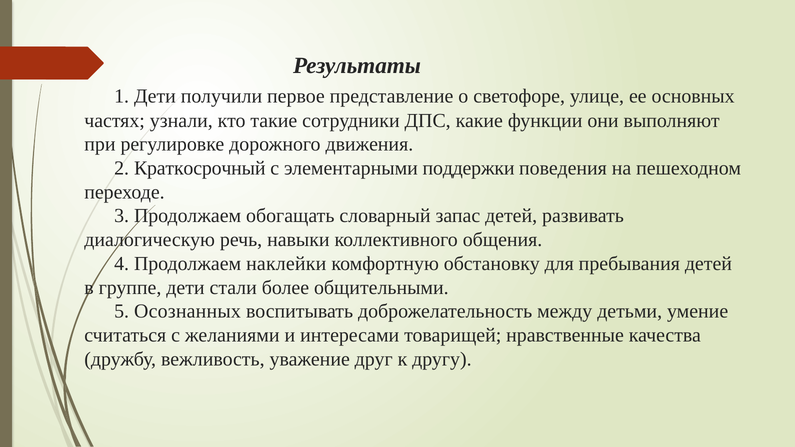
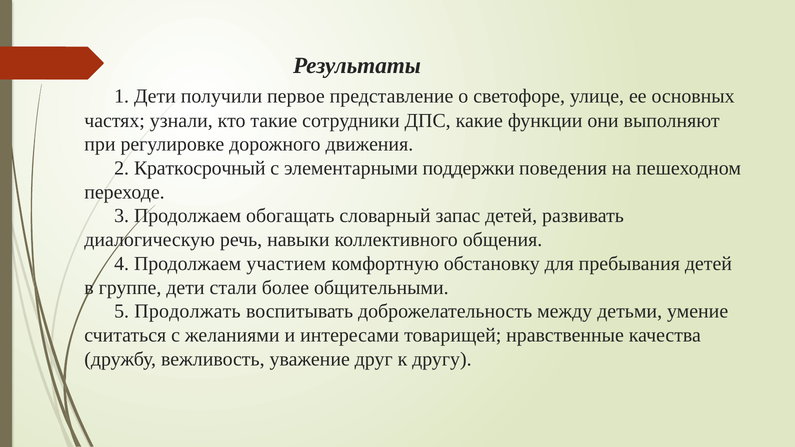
наклейки: наклейки -> участием (286, 264)
Осознанных: Осознанных -> Продолжать (187, 311)
